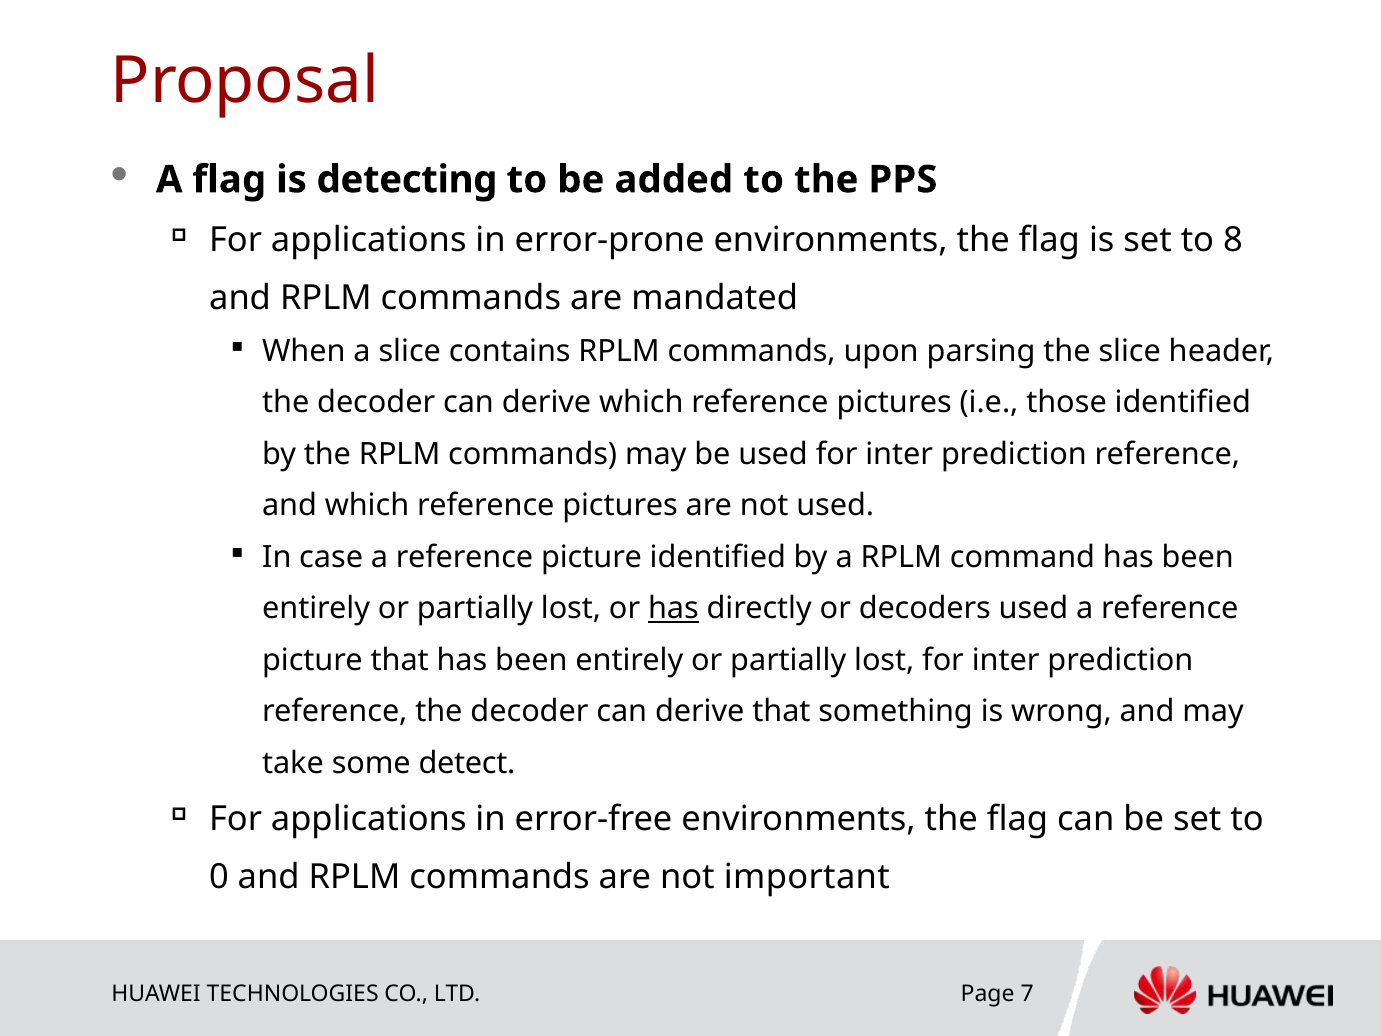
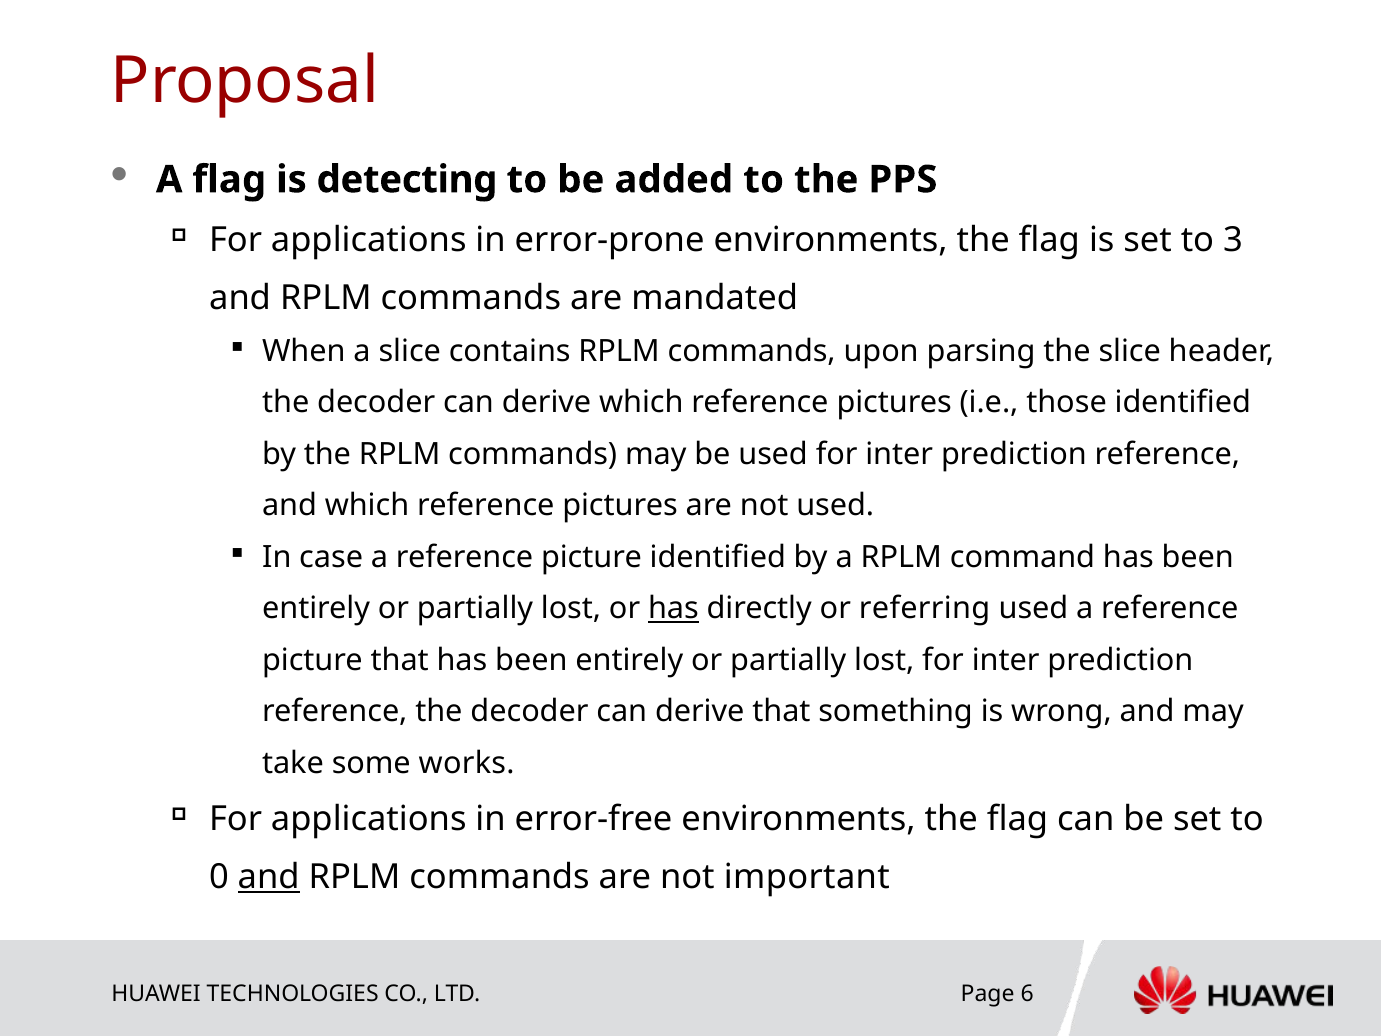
8: 8 -> 3 (1233, 240)
decoders: decoders -> referring (925, 609)
detect: detect -> works (467, 763)
and underline: none -> present (269, 877)
7: 7 -> 6 (1027, 994)
